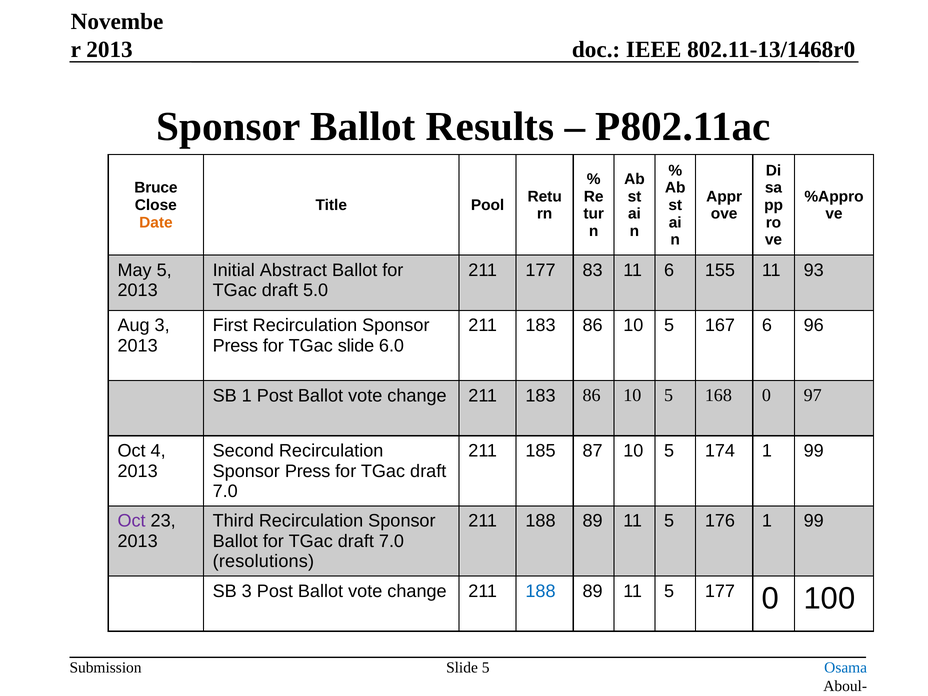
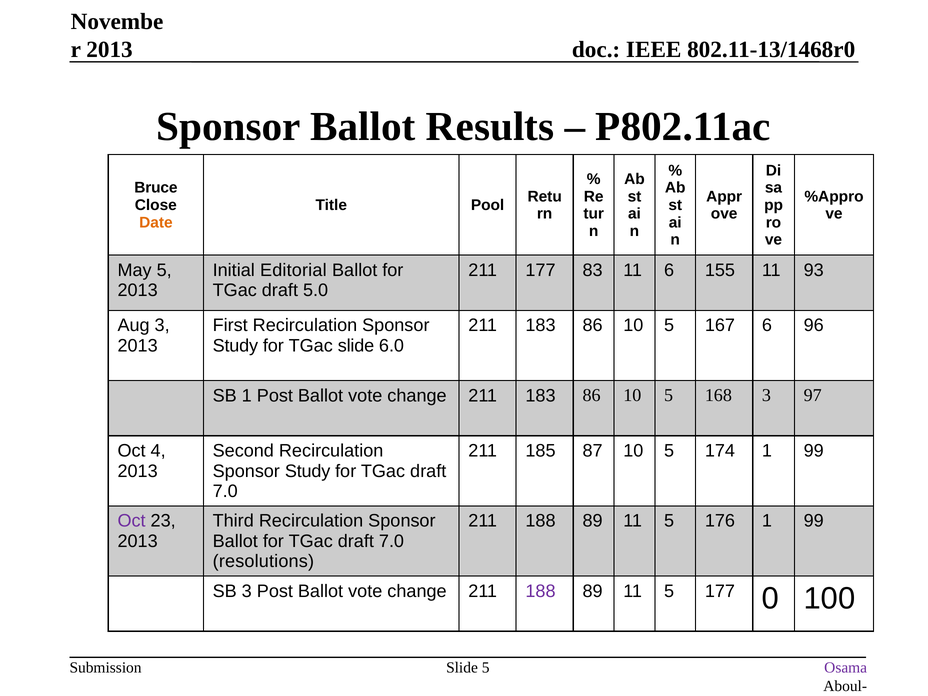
Abstract: Abstract -> Editorial (293, 270)
Press: Press -> Study (235, 346)
168 0: 0 -> 3 (766, 395)
Press: Press -> Study (308, 471)
188 colour: blue -> purple (541, 591)
Osama colour: blue -> purple (846, 668)
